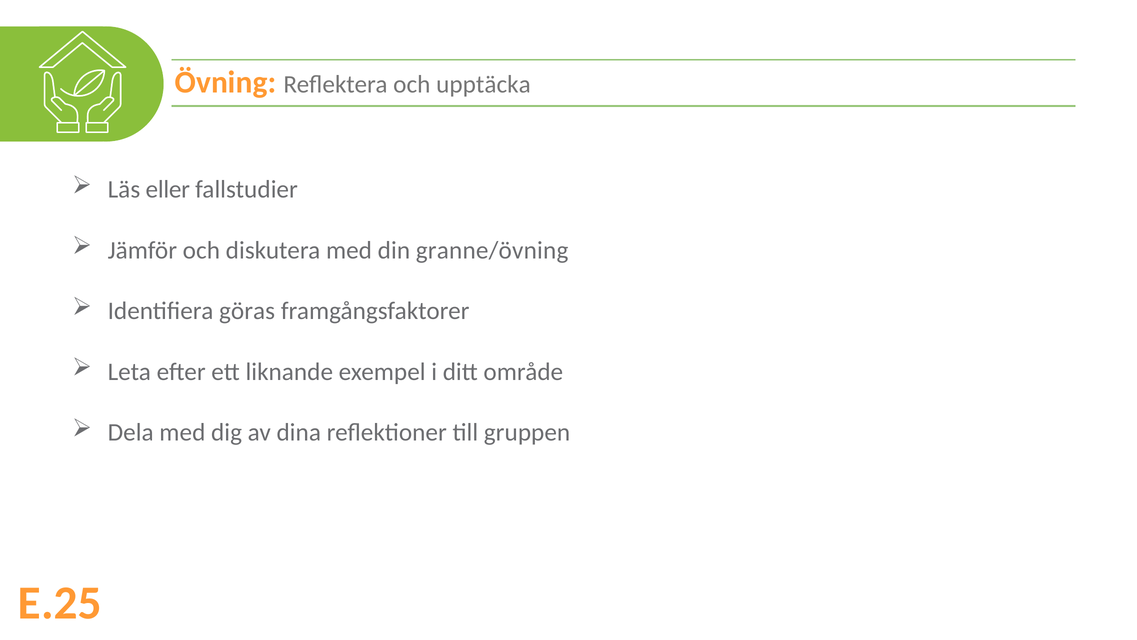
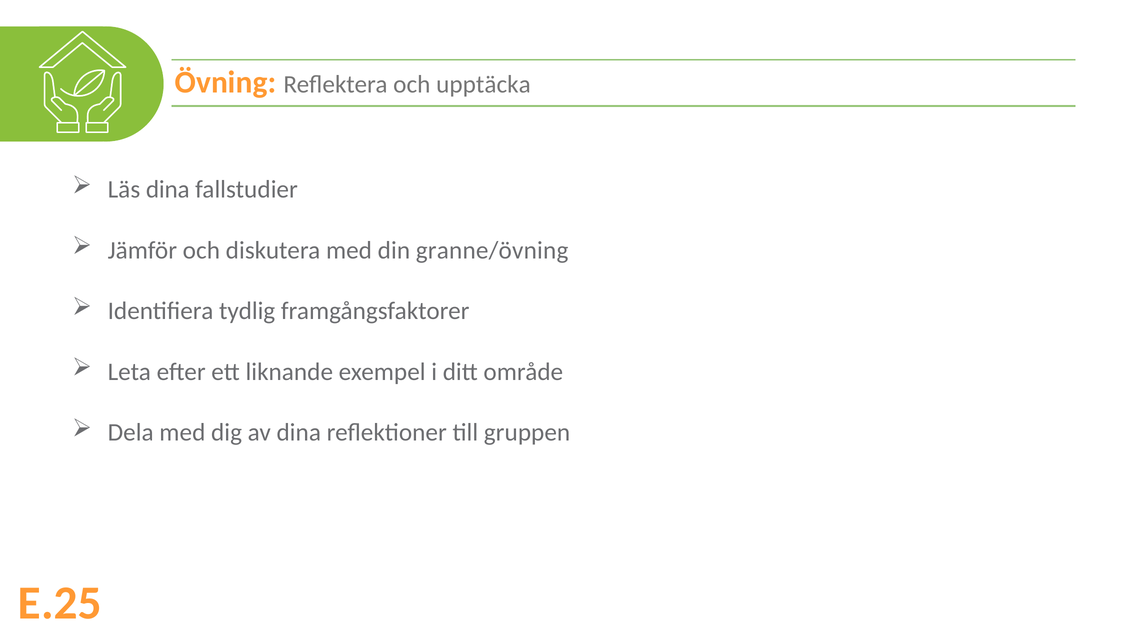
Läs eller: eller -> dina (168, 189)
göras: göras -> tydlig (247, 311)
